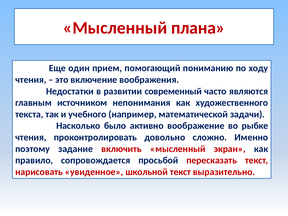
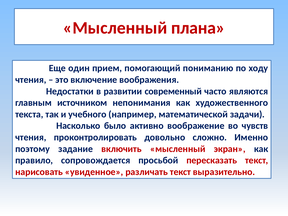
рыбке: рыбке -> чувств (255, 126)
школьной: школьной -> различать (147, 172)
